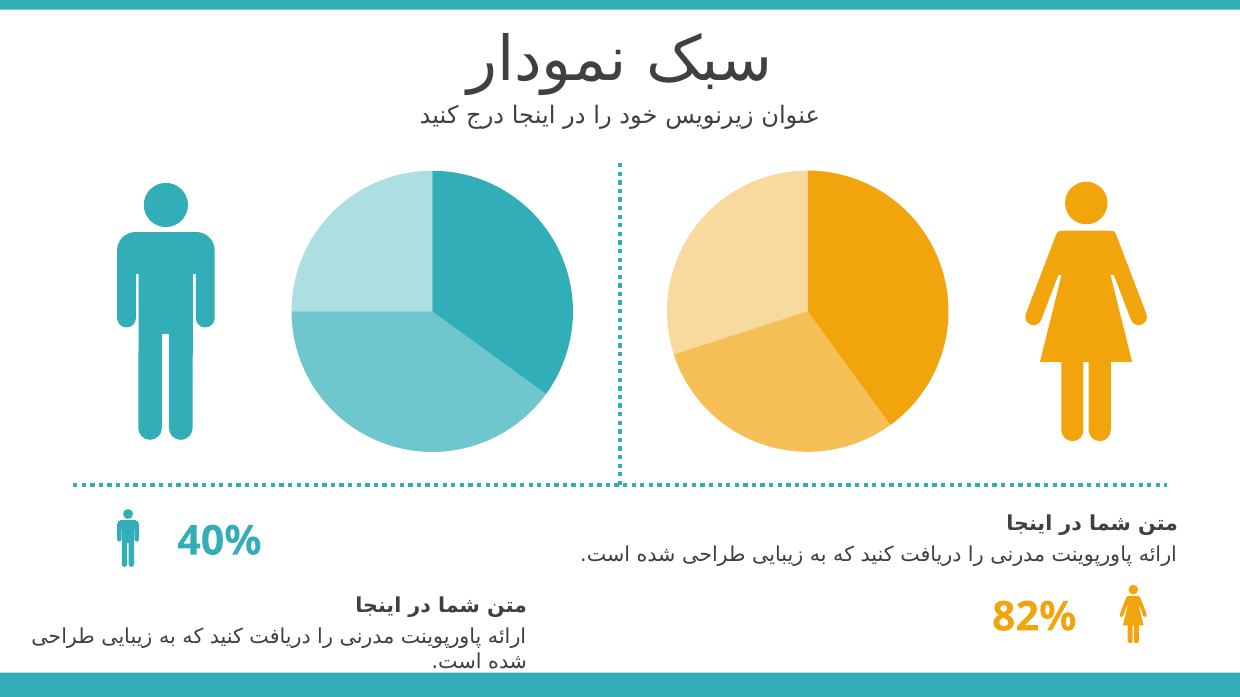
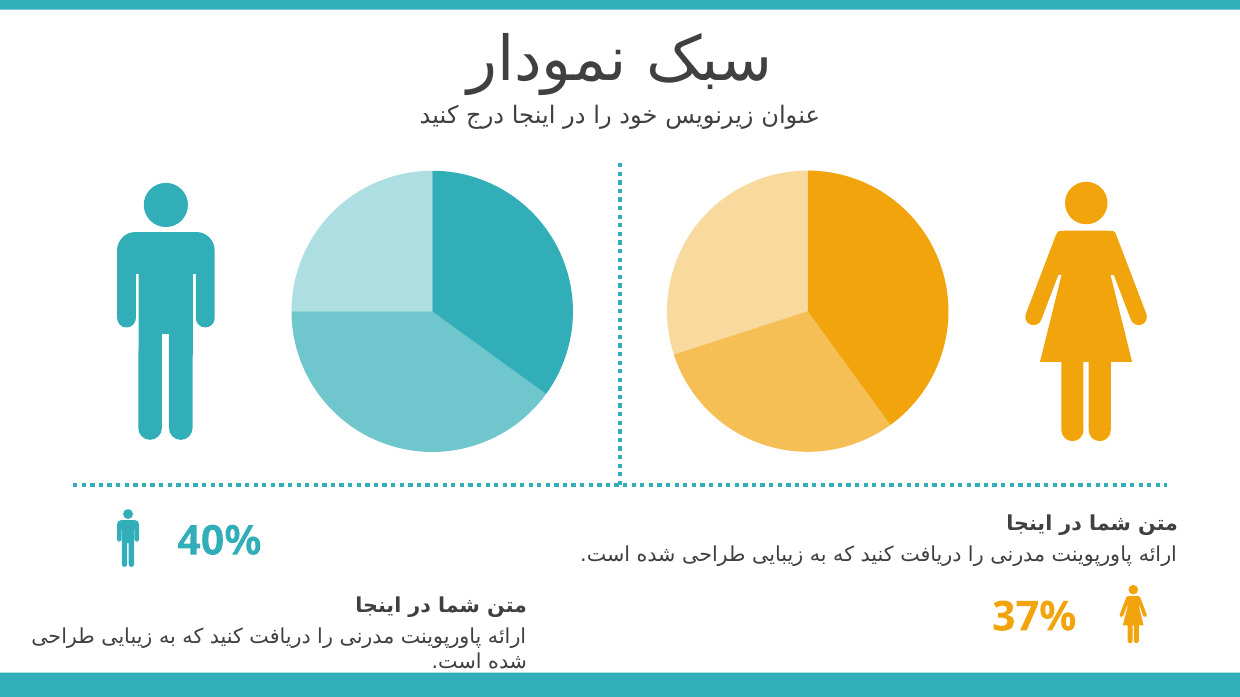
82%: 82% -> 37% (1034, 617)
